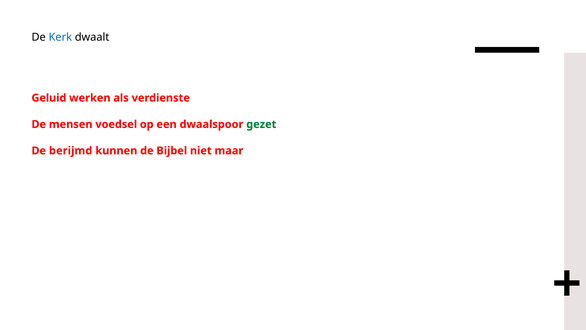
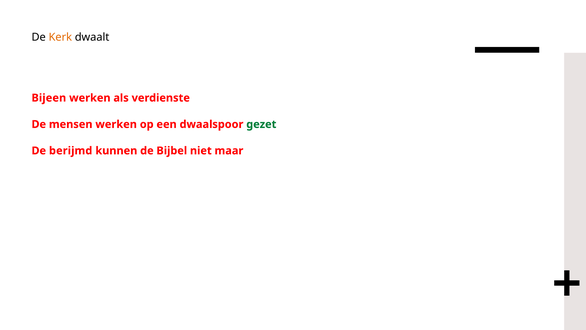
Kerk colour: blue -> orange (60, 37)
Geluid: Geluid -> Bijeen (49, 98)
mensen voedsel: voedsel -> werken (116, 124)
